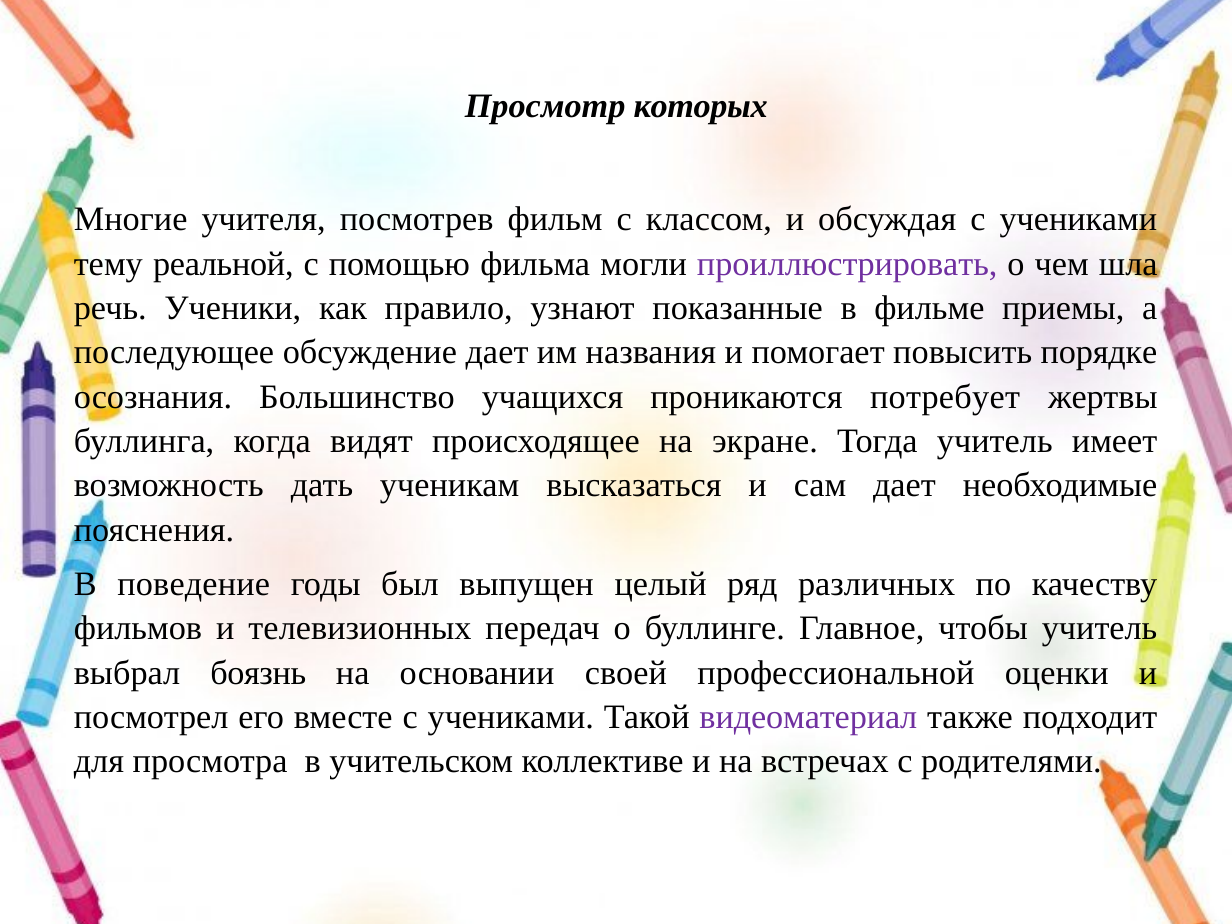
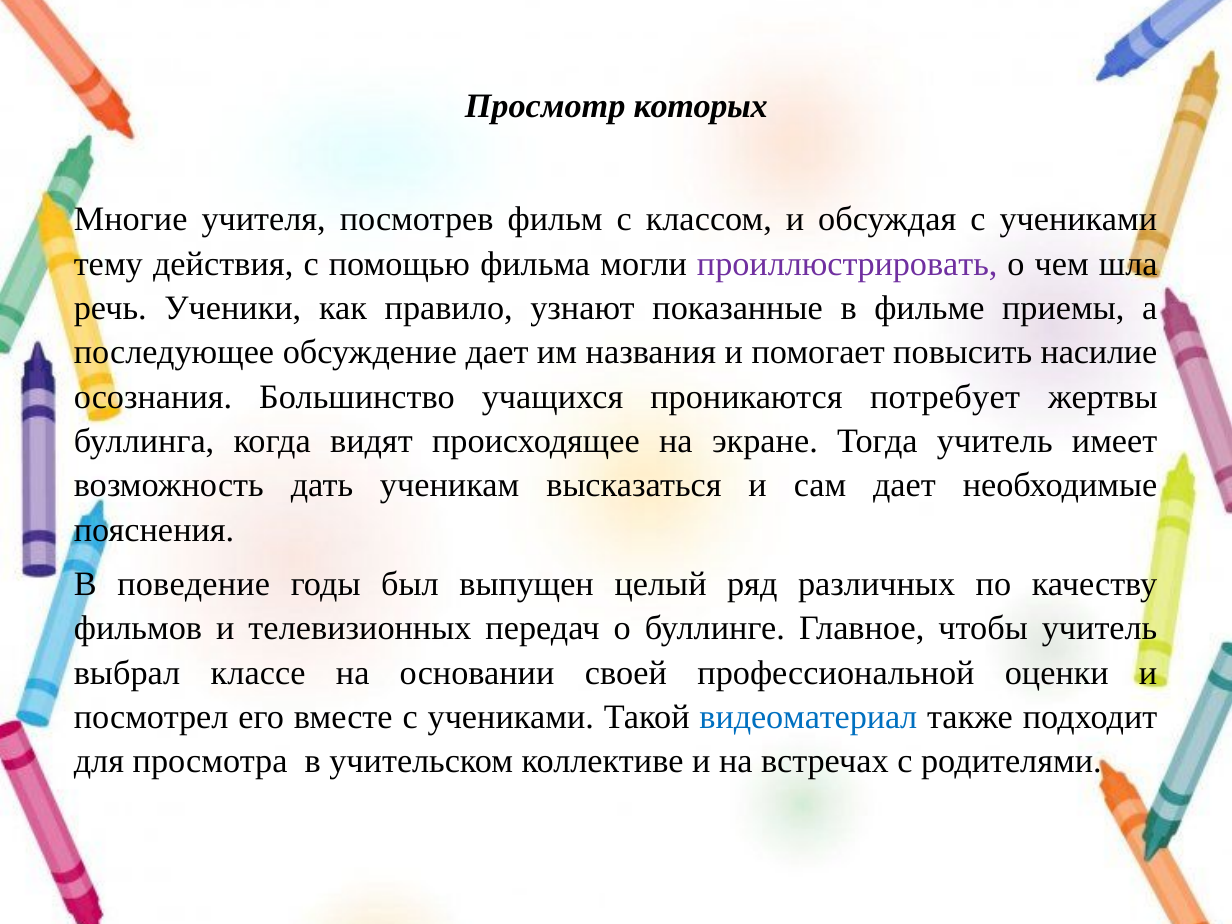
реальной: реальной -> действия (223, 264)
порядке: порядке -> насилие (1099, 353)
боязнь: боязнь -> классе (258, 673)
видеоматериал colour: purple -> blue (808, 717)
